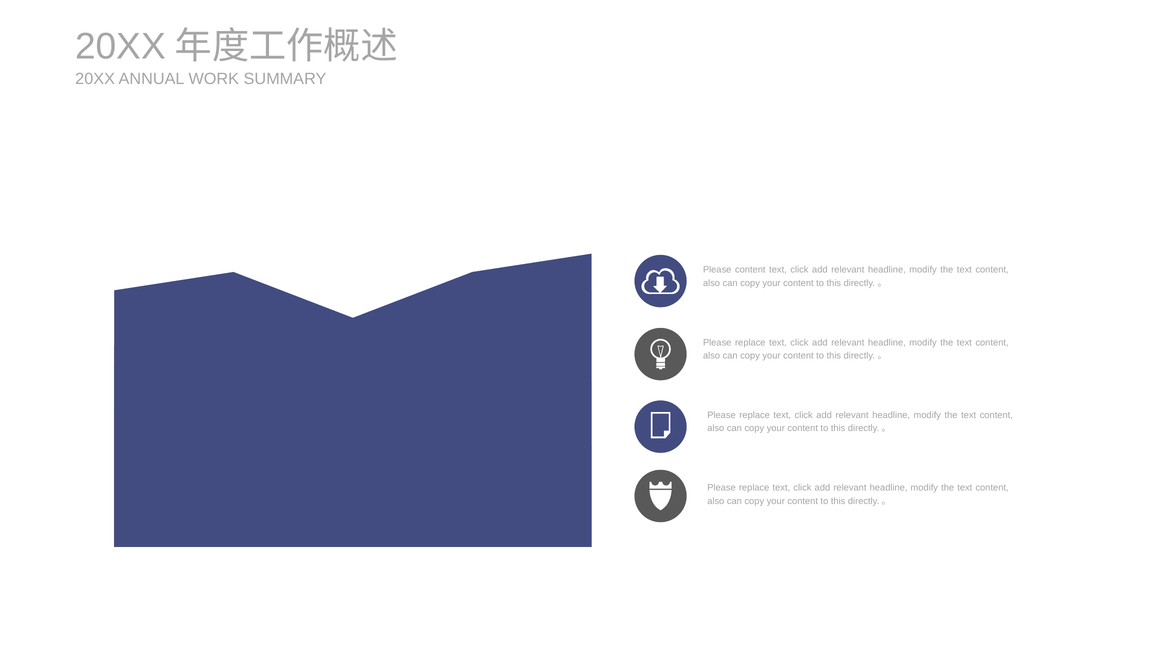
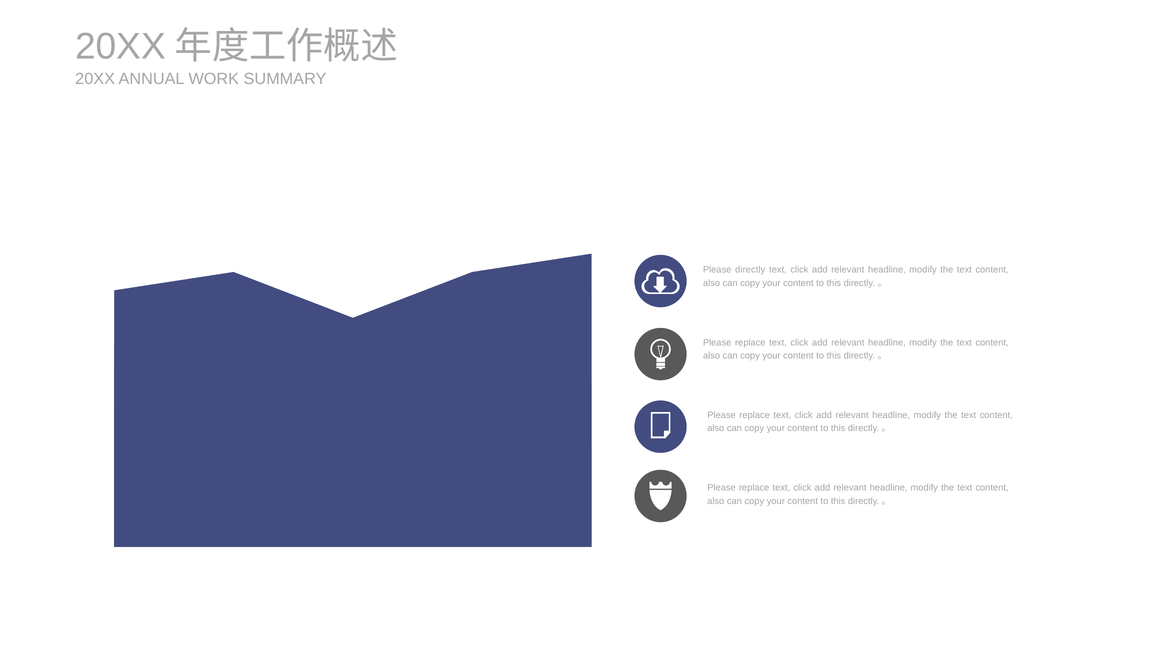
Please content: content -> directly (750, 270)
